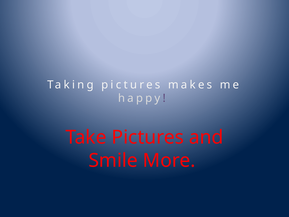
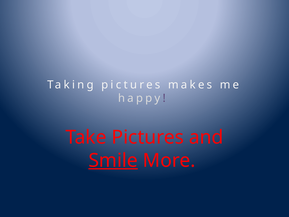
Smile underline: none -> present (113, 160)
